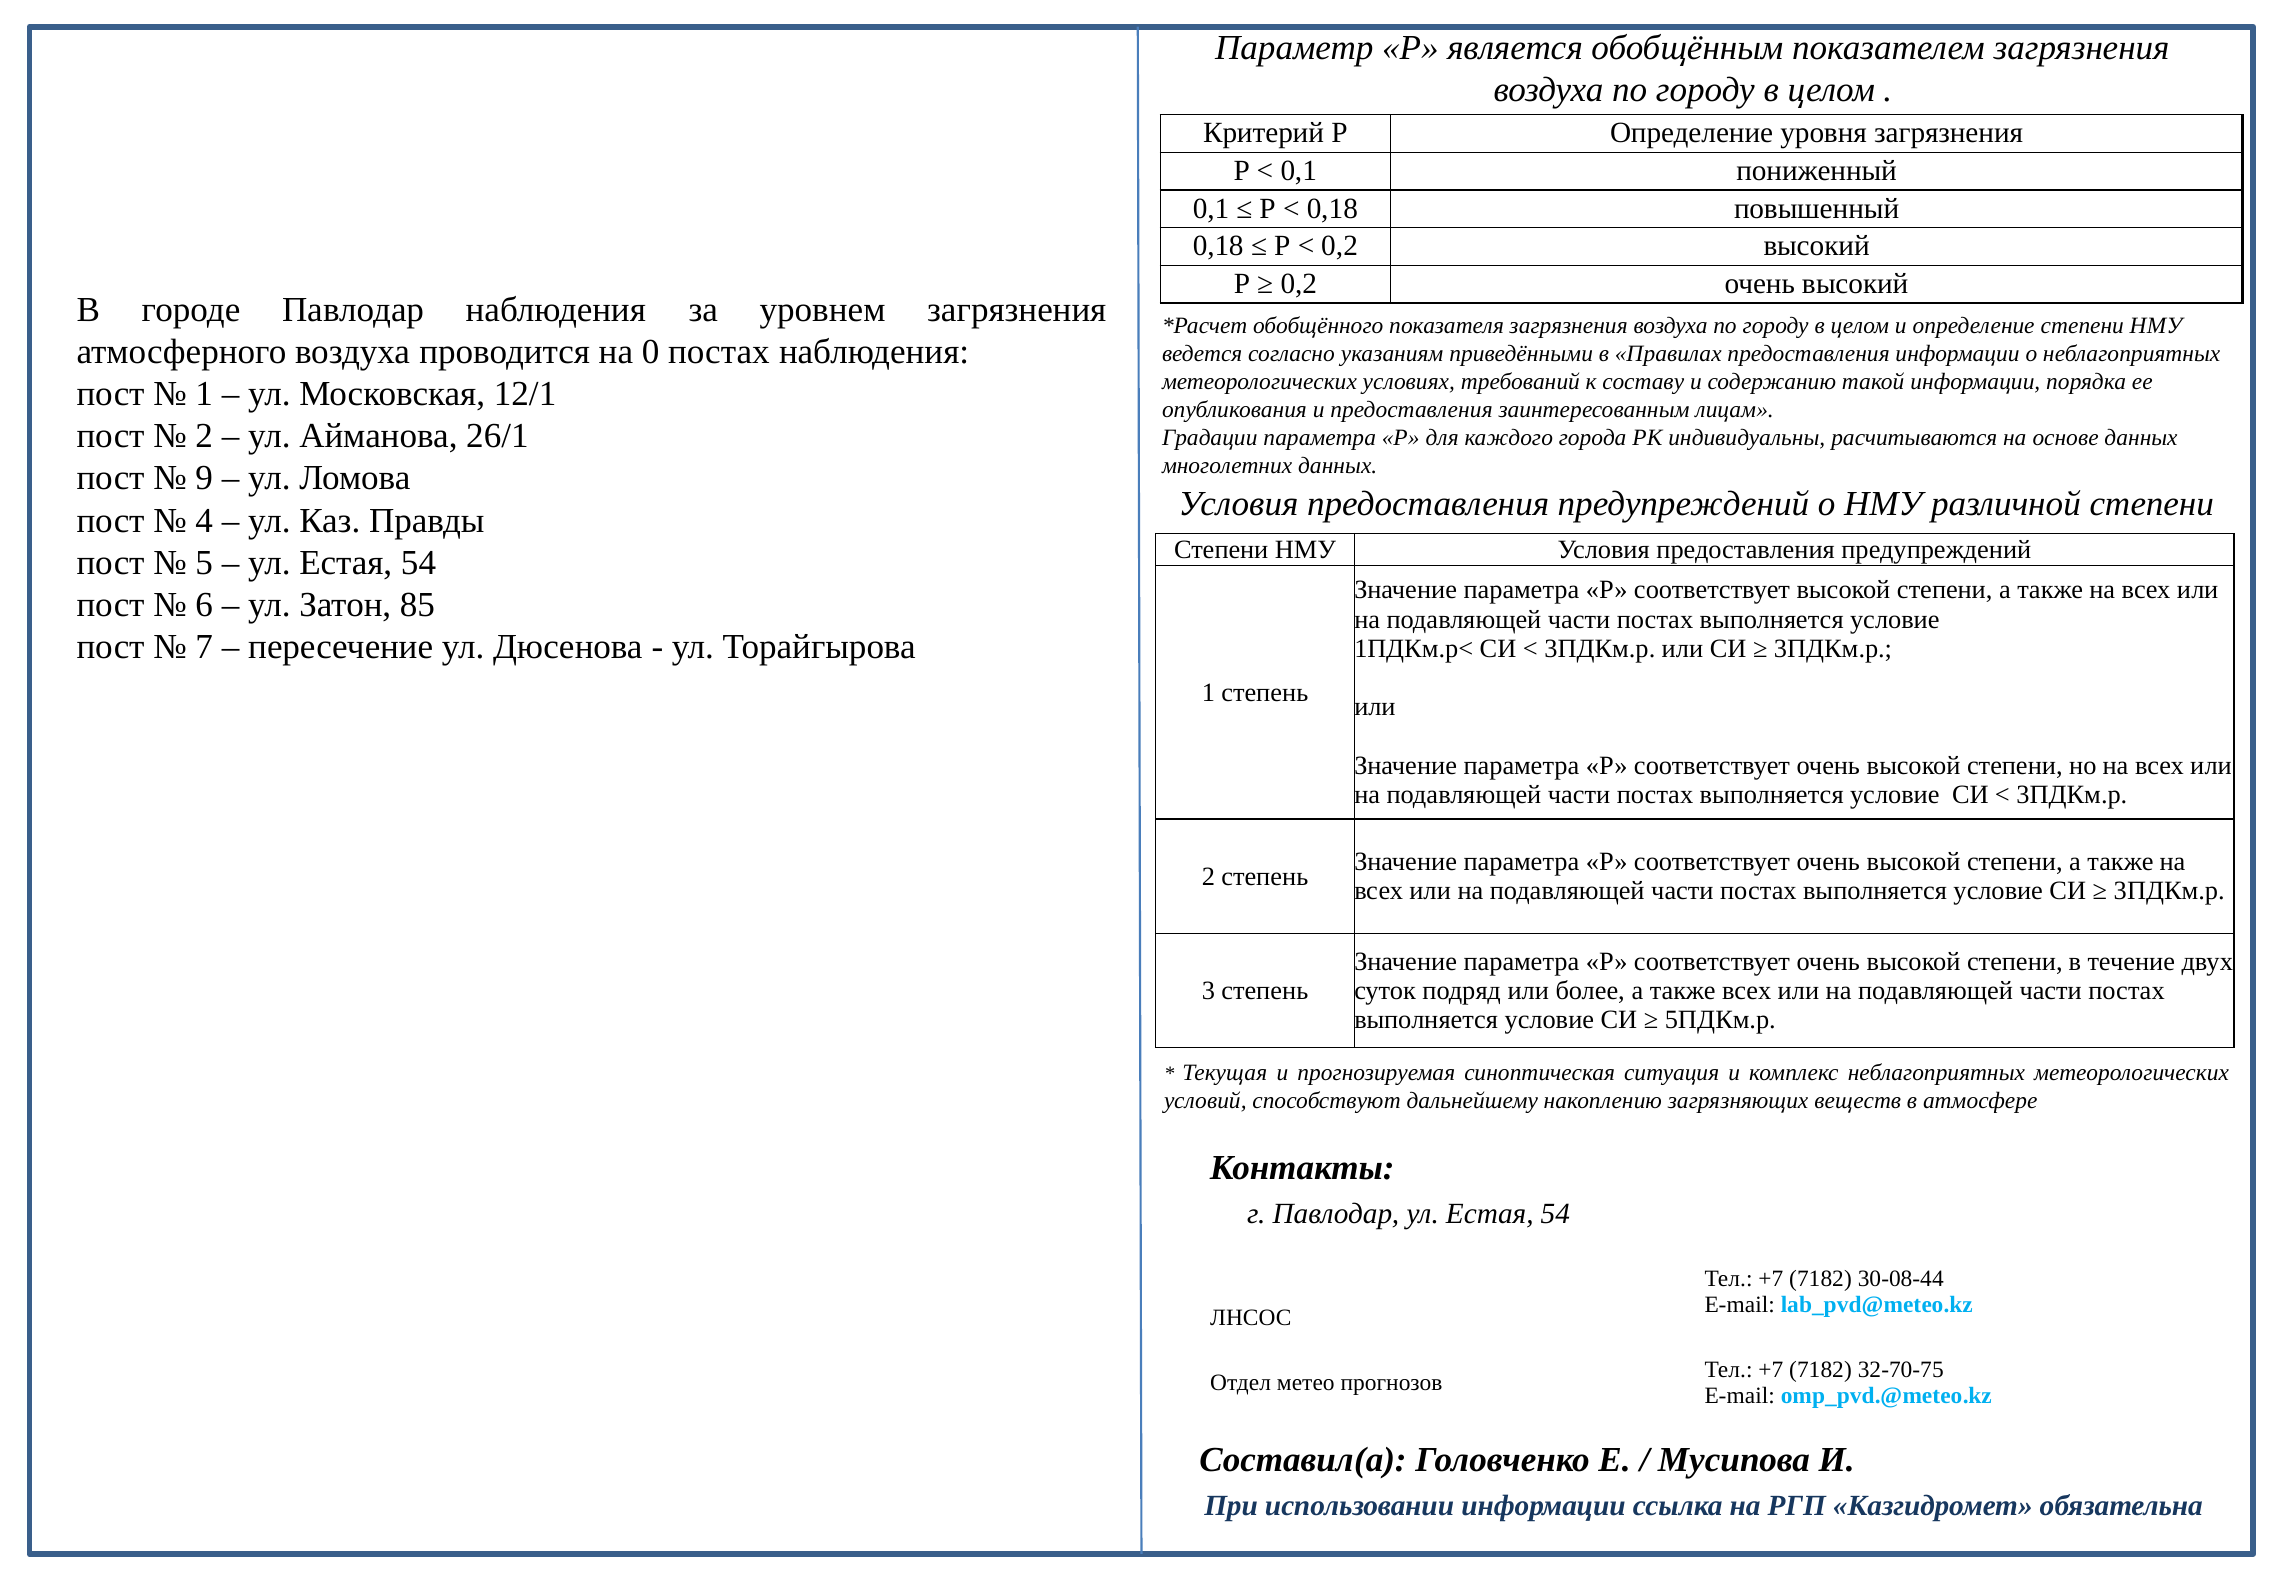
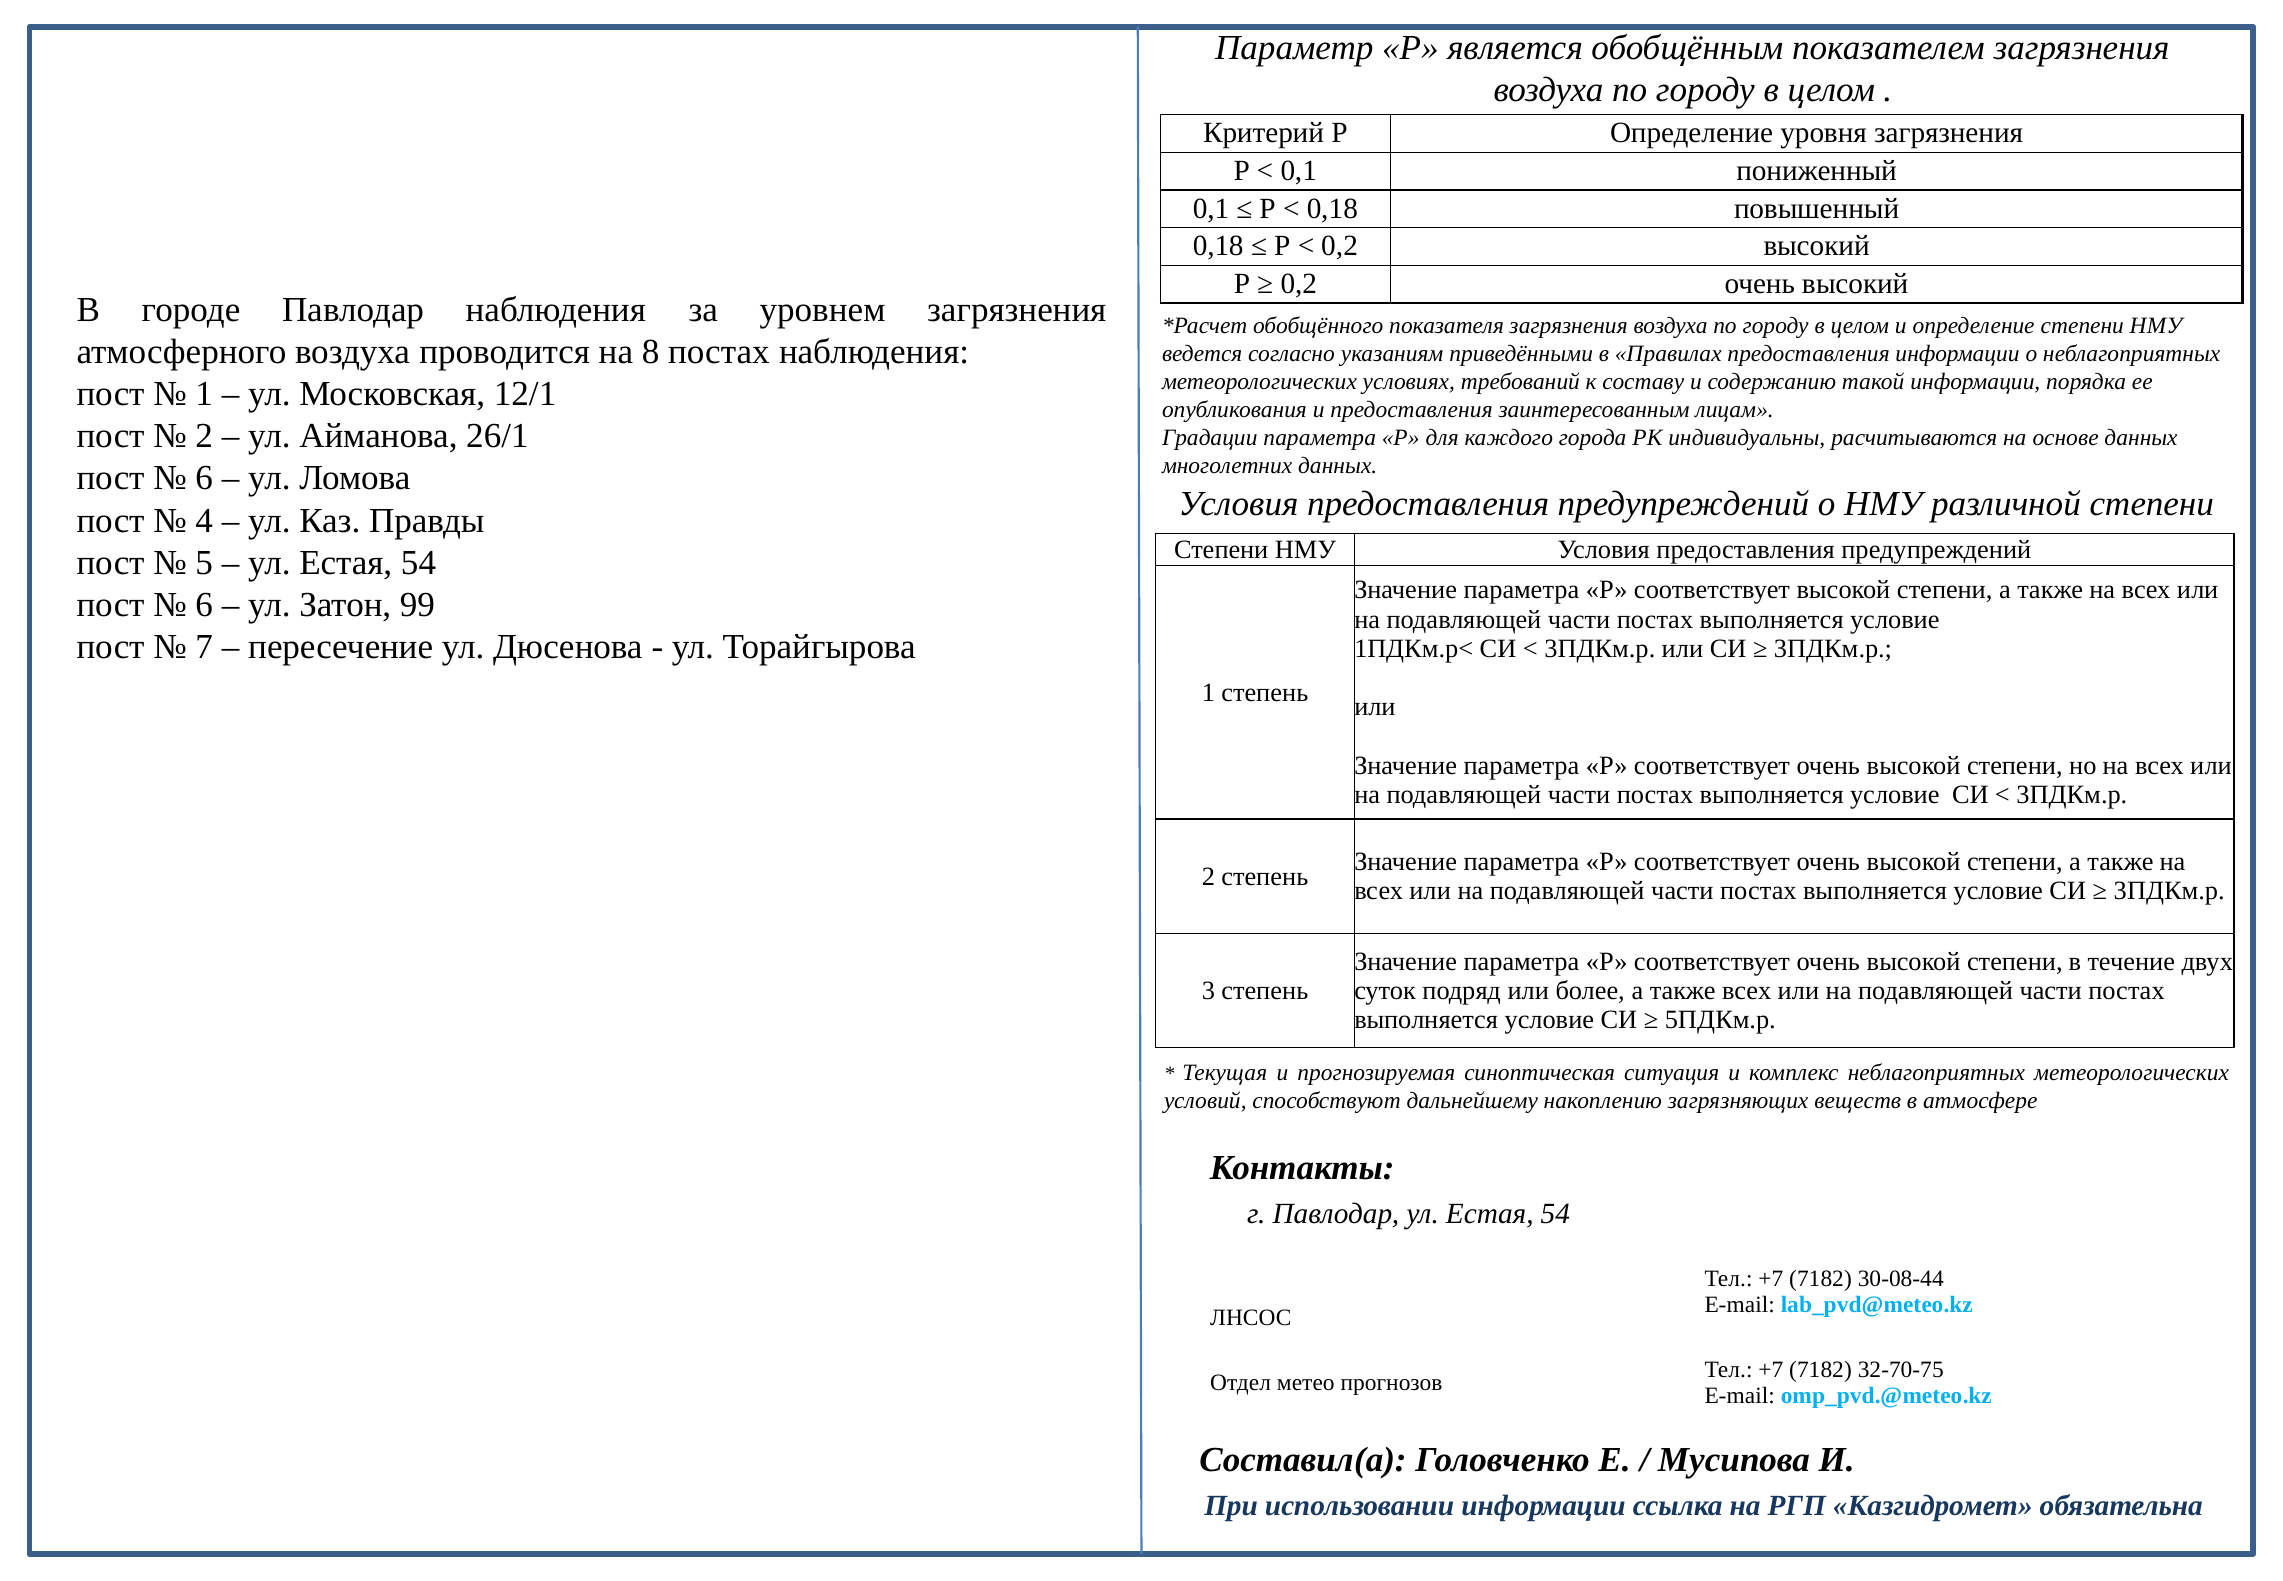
0: 0 -> 8 (651, 352)
9: 9 -> 6 (204, 478)
85: 85 -> 99 (417, 605)
